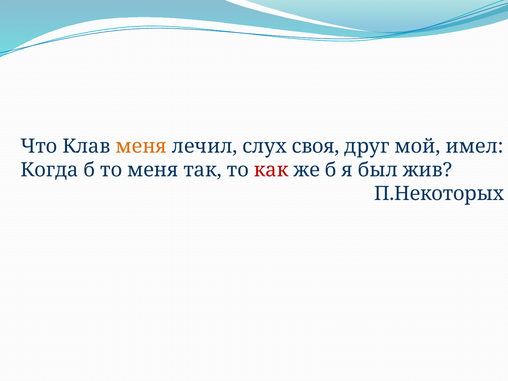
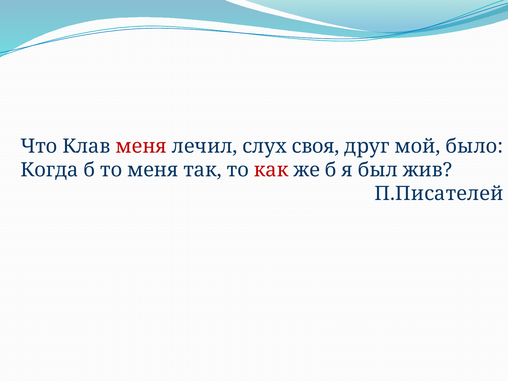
меня colour: orange -> red (141, 146)
имел: имел -> было (474, 146)
П.Некоторых: П.Некоторых -> П.Писателей (439, 194)
